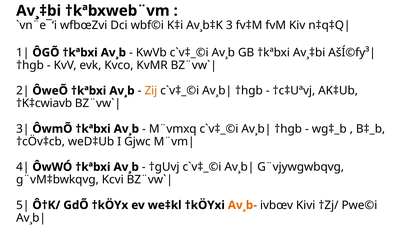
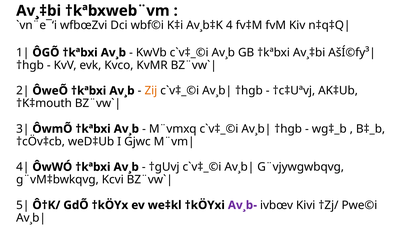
3: 3 -> 4 (229, 25)
†K‡cwiavb: †K‡cwiavb -> †K‡mouth (44, 103)
Av¸b- colour: orange -> purple (242, 205)
